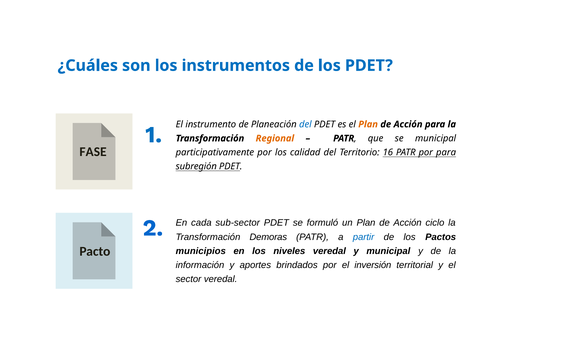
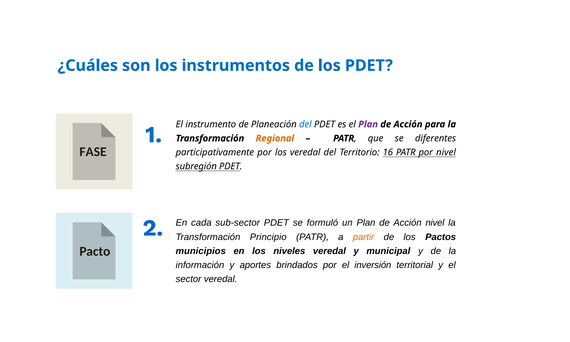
Plan colour: orange -> purple (368, 124)
se municipal: municipal -> diferentes (436, 138)
los calidad: calidad -> veredal (305, 152)
por para: para -> nivel (446, 152)
Acción ciclo: ciclo -> nivel (435, 223)
Demoras: Demoras -> Principio (268, 237)
partir colour: blue -> orange (364, 237)
